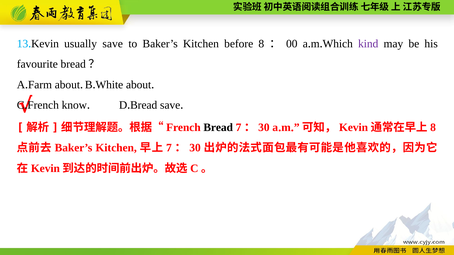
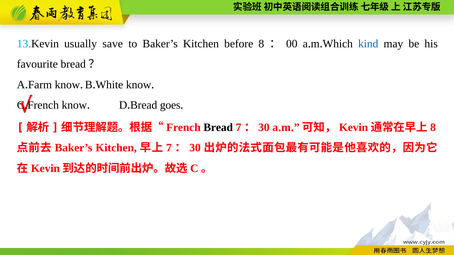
kind colour: purple -> blue (368, 44)
about: about -> know (67, 85)
about: about -> know (139, 85)
Bread save: save -> goes (170, 105)
